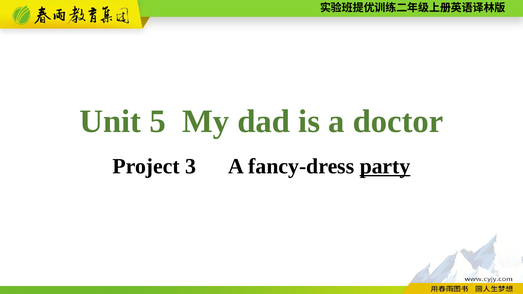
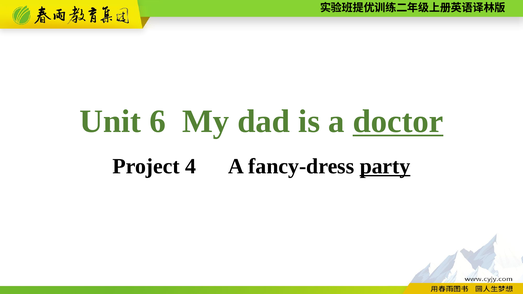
5: 5 -> 6 (158, 122)
doctor underline: none -> present (398, 122)
3: 3 -> 4 (191, 167)
